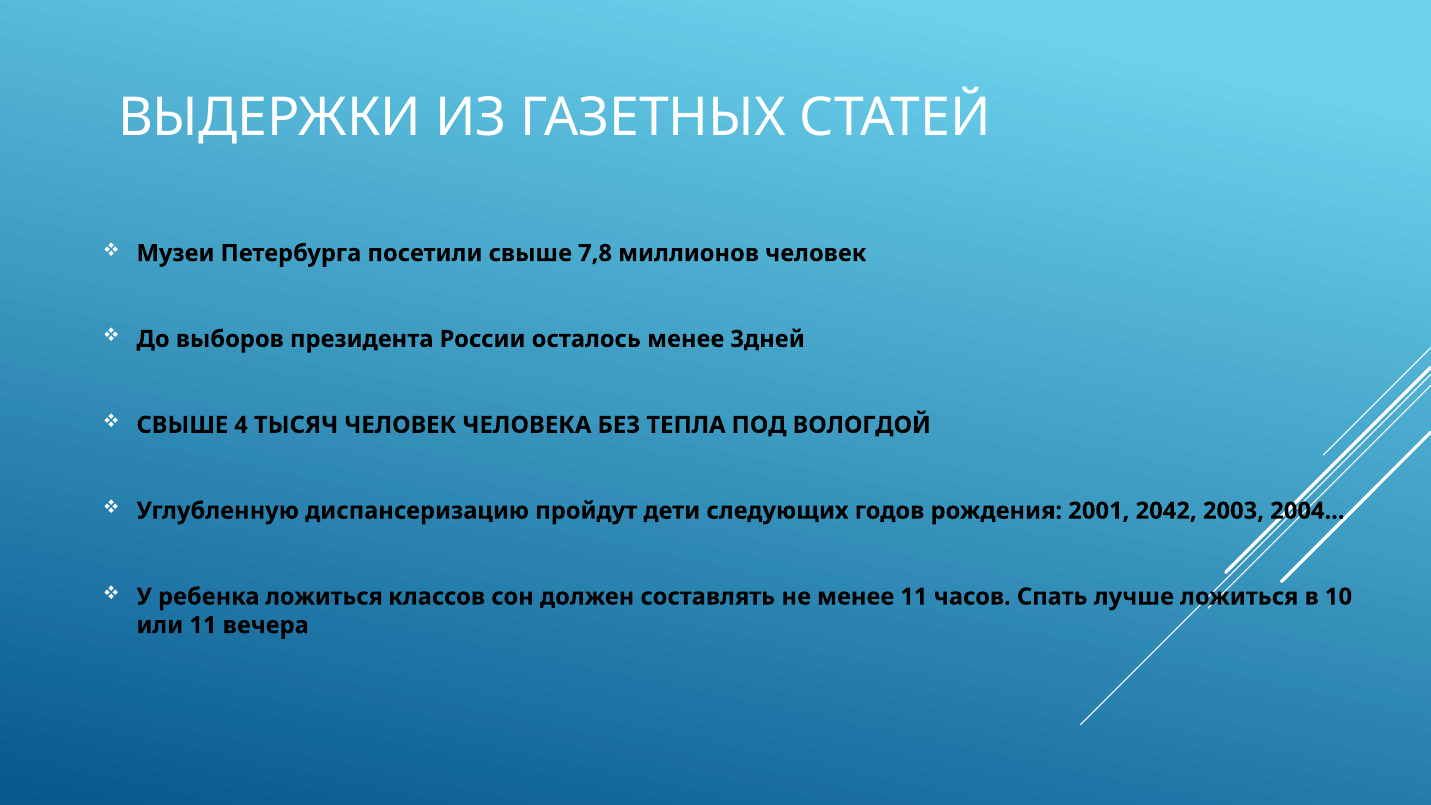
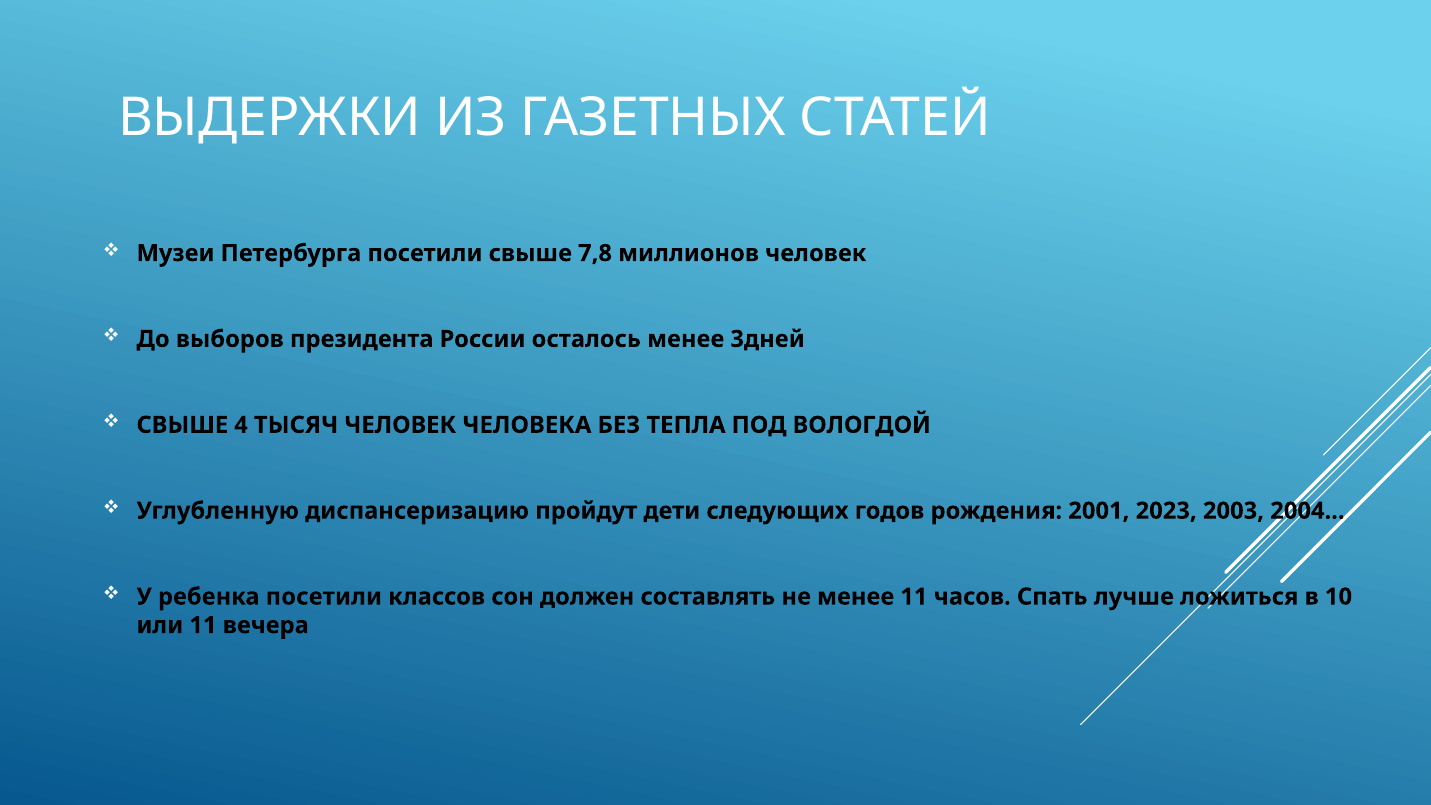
2042: 2042 -> 2023 (1166, 511)
ребенка ложиться: ложиться -> посетили (324, 597)
